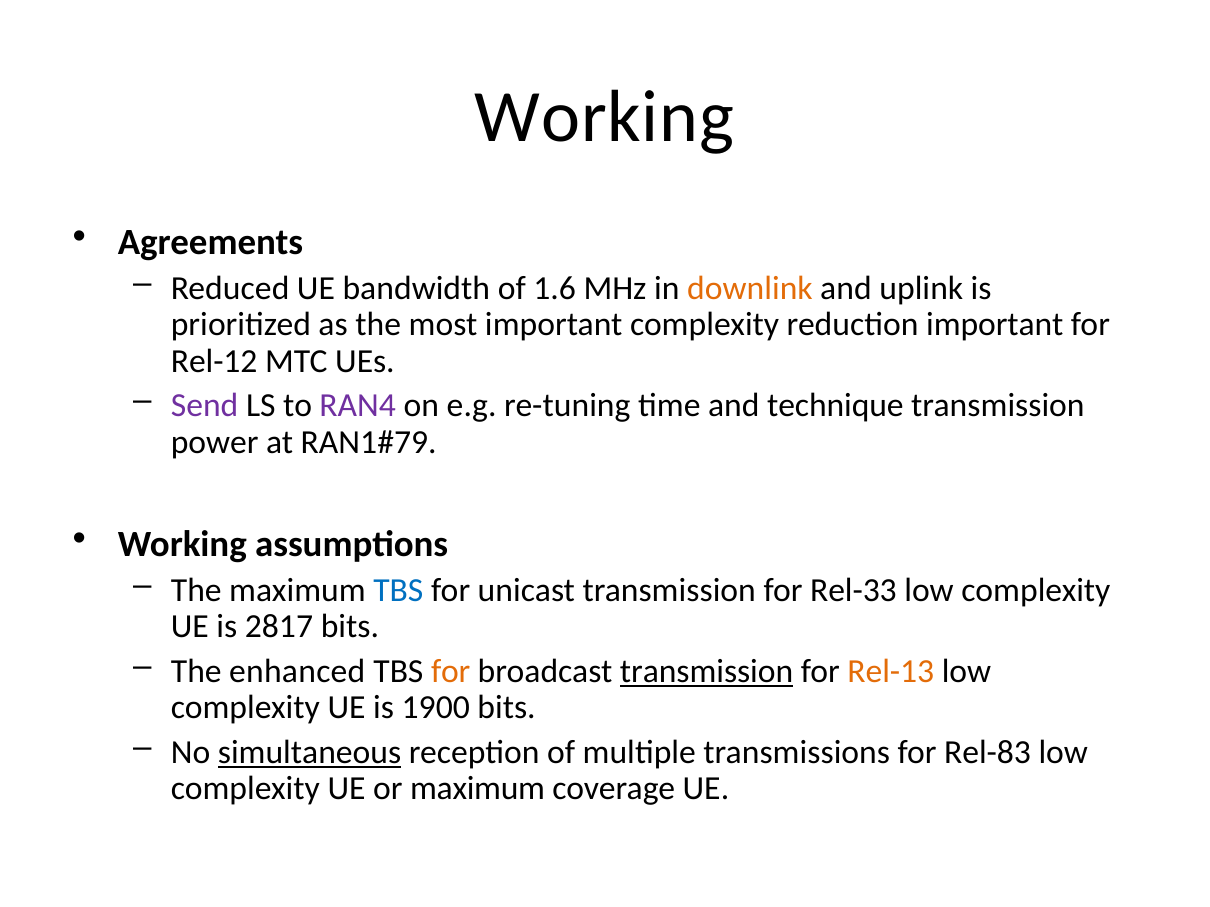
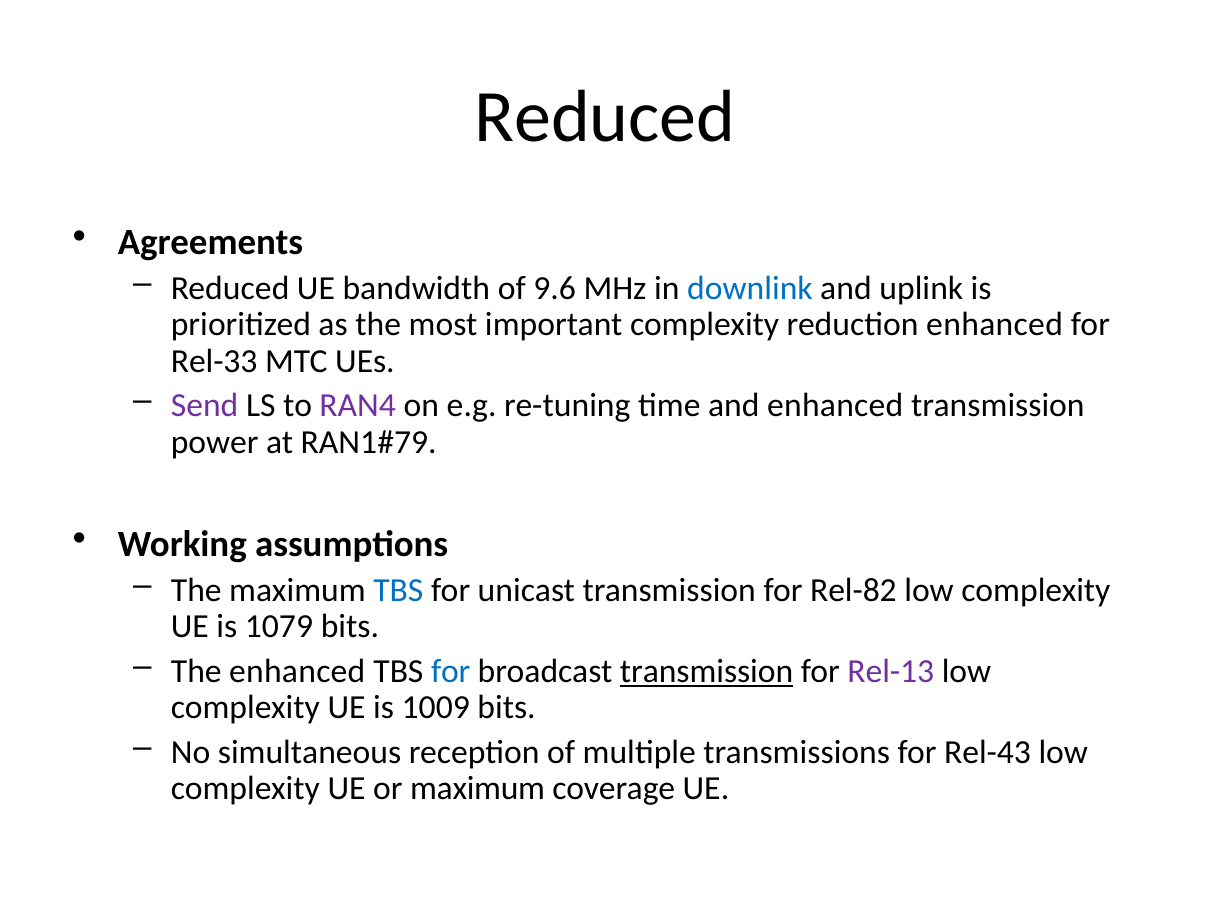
Working: Working -> Reduced (605, 117)
1.6: 1.6 -> 9.6 (555, 289)
downlink colour: orange -> blue (750, 289)
reduction important: important -> enhanced (995, 325)
Rel-12: Rel-12 -> Rel-33 (214, 361)
and technique: technique -> enhanced (835, 406)
Rel-33: Rel-33 -> Rel-82 (853, 591)
2817: 2817 -> 1079 (279, 627)
for colour: orange -> blue (451, 672)
Rel-13 colour: orange -> purple (891, 672)
1900: 1900 -> 1009 (436, 708)
simultaneous underline: present -> none (310, 753)
Rel-83: Rel-83 -> Rel-43 (988, 753)
